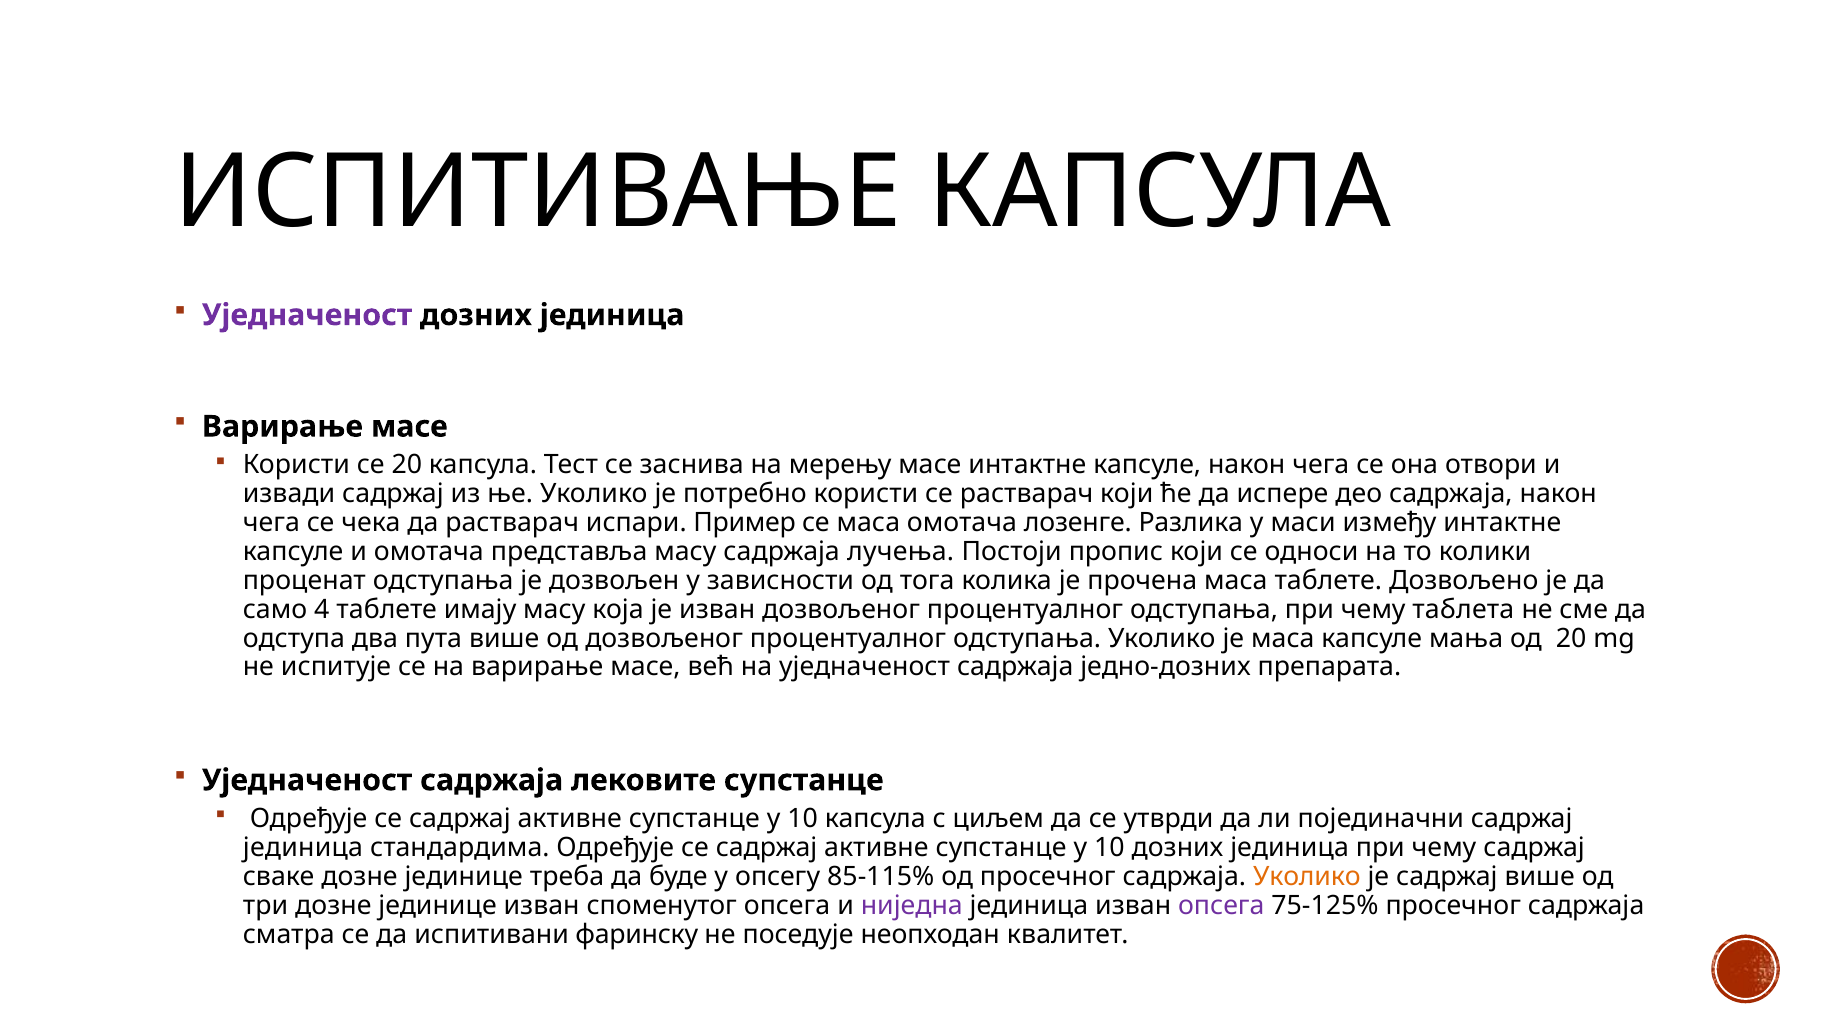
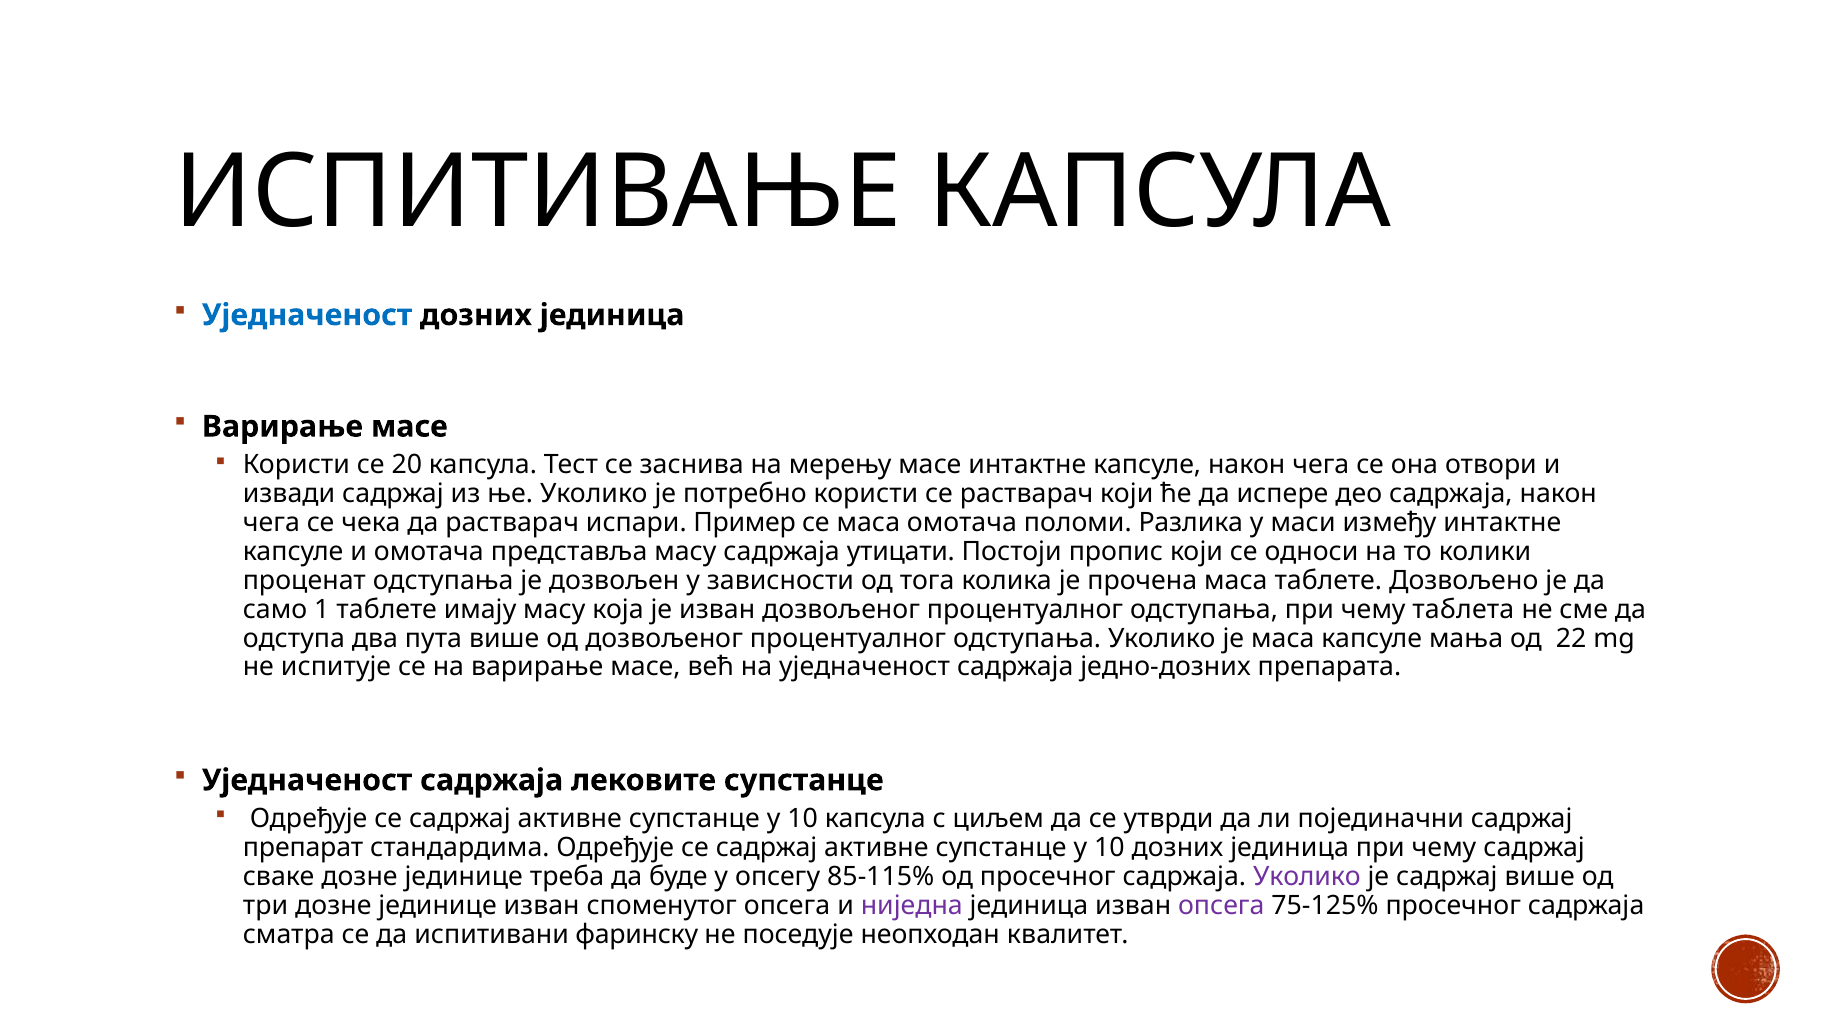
Уједначеност colour: purple -> blue (307, 315)
лозенге: лозенге -> поломи (1078, 523)
лучења: лучења -> утицати (901, 552)
4: 4 -> 1 (322, 610)
од 20: 20 -> 22 (1571, 638)
јединица: јединица -> препарат (303, 848)
Уколико colour: orange -> purple (1307, 877)
